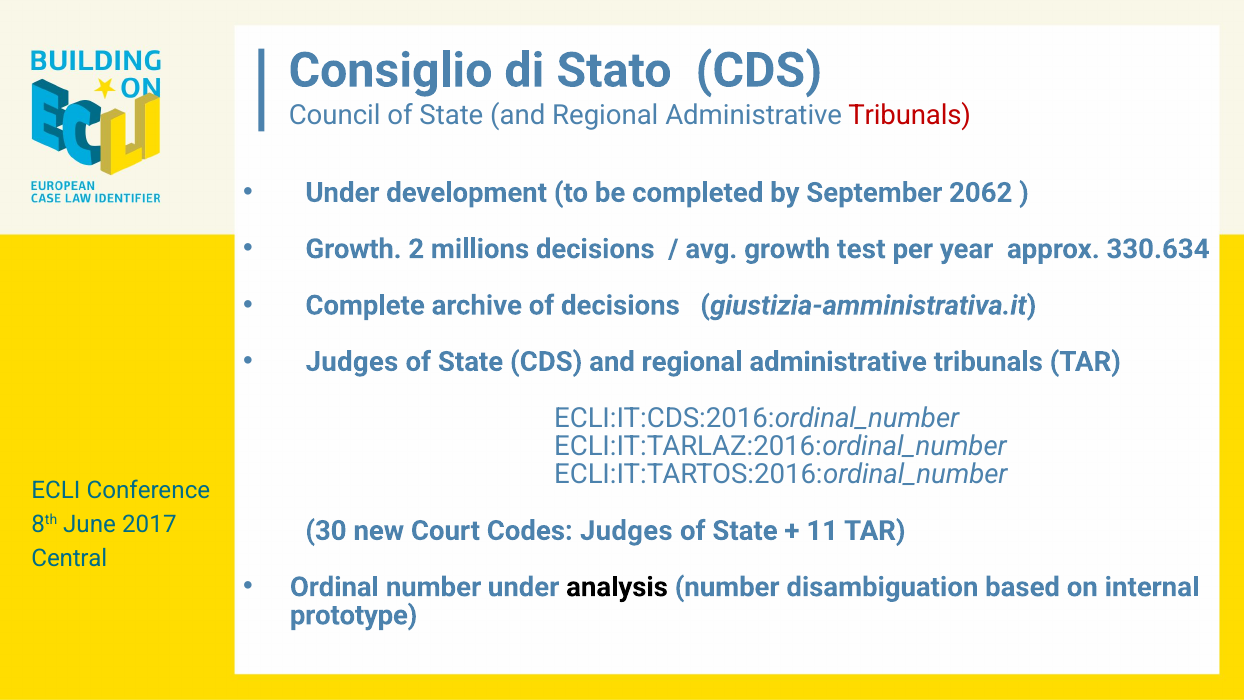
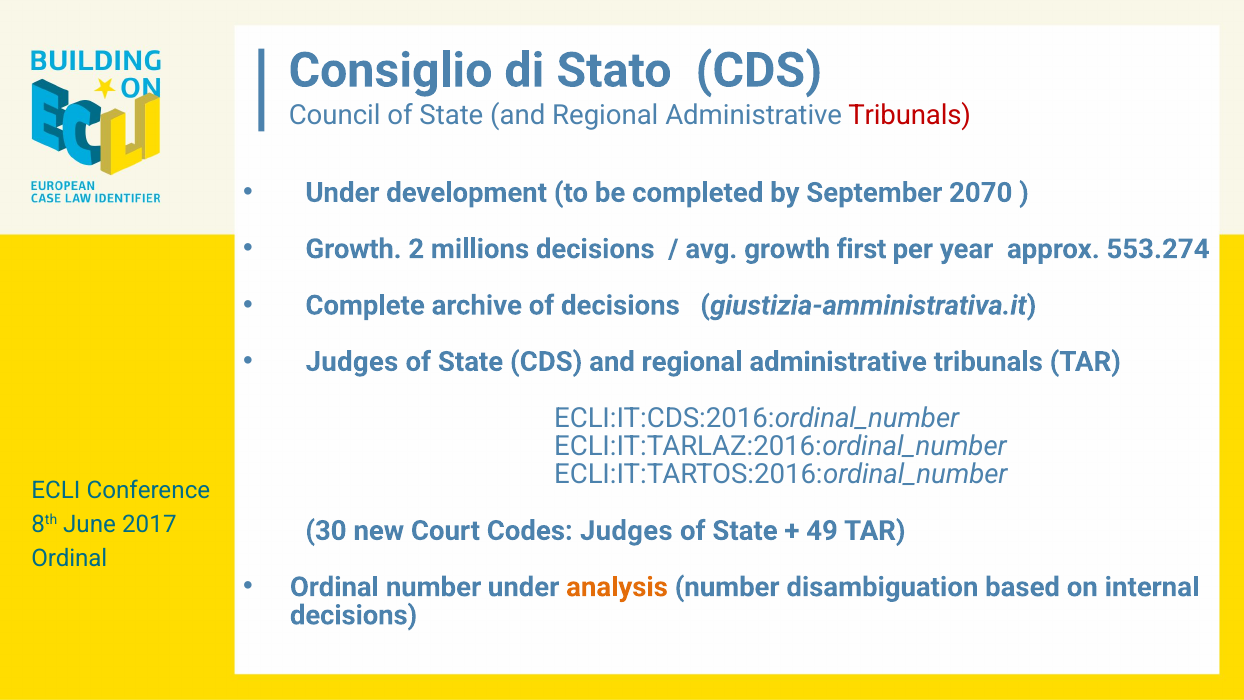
2062: 2062 -> 2070 (981, 193)
test: test -> first (862, 249)
330.634: 330.634 -> 553.274 (1158, 249)
11: 11 -> 49 (822, 531)
Central: Central -> Ordinal (69, 558)
analysis colour: black -> orange (617, 587)
prototype: prototype -> decisions (354, 615)
